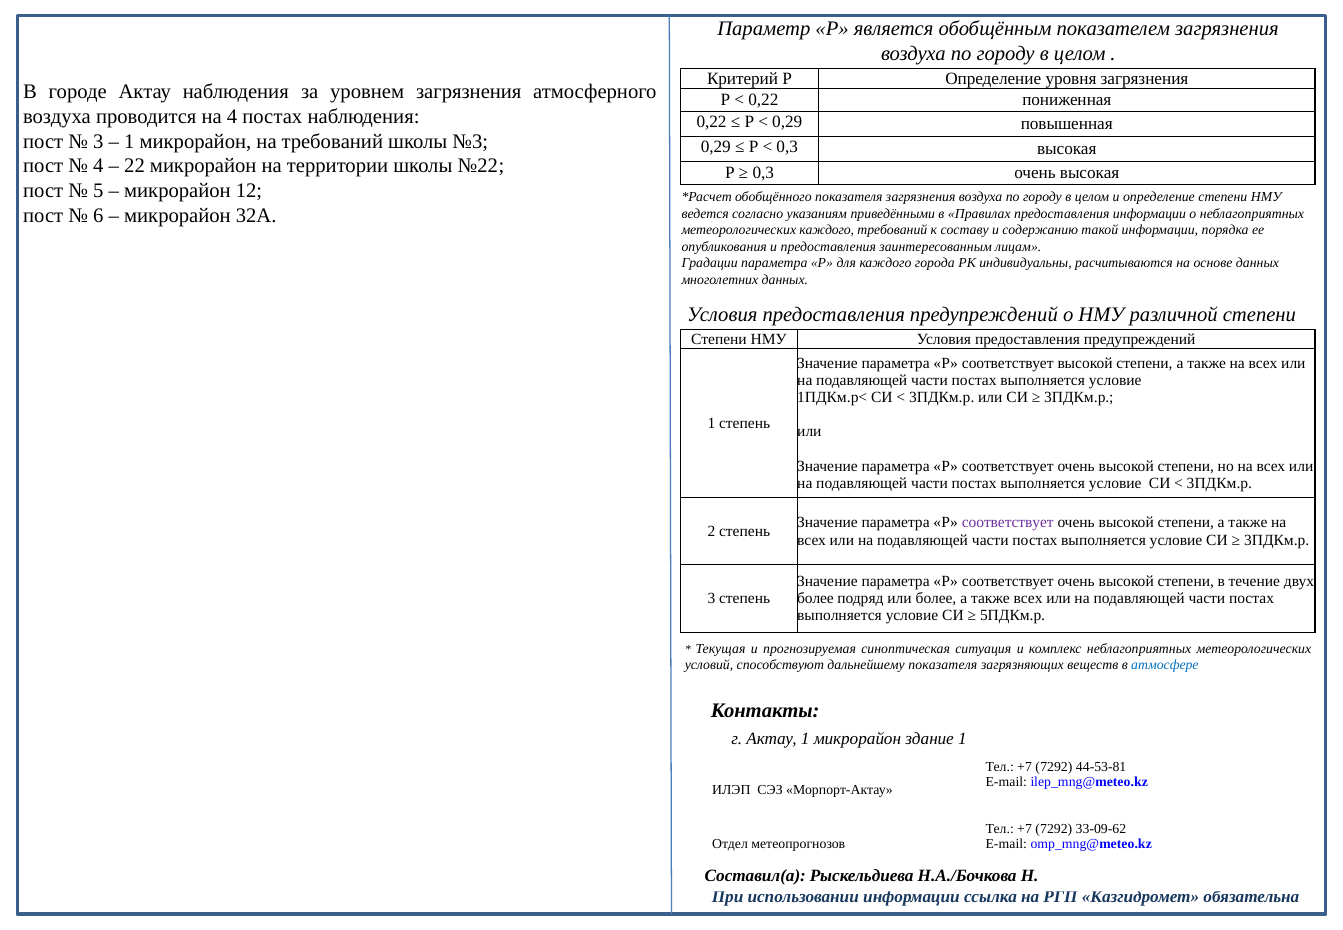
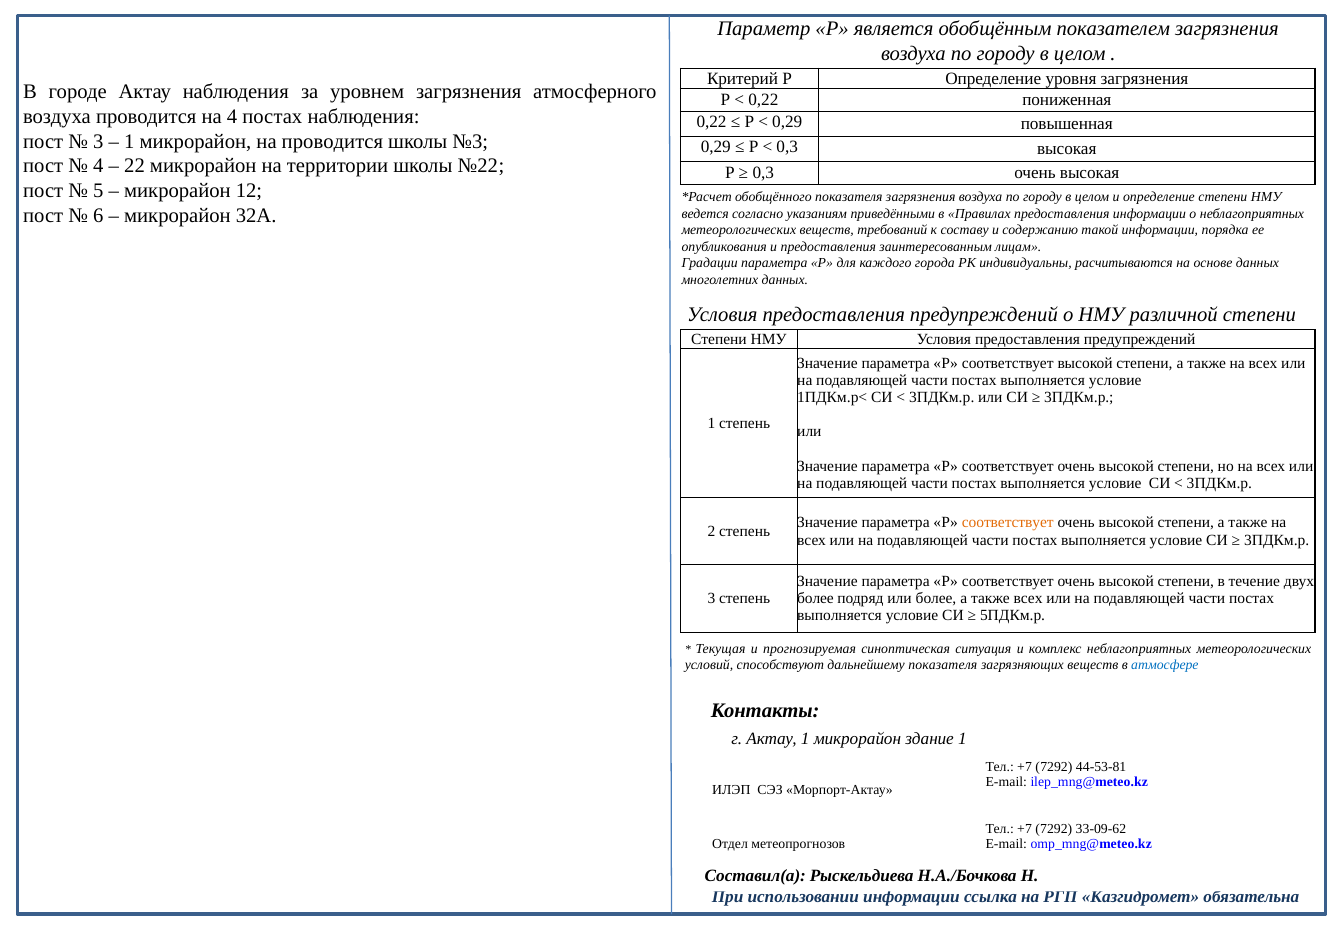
на требований: требований -> проводится (332, 141)
метеорологических каждого: каждого -> веществ (827, 230)
соответствует colour: purple -> orange (1008, 523)
